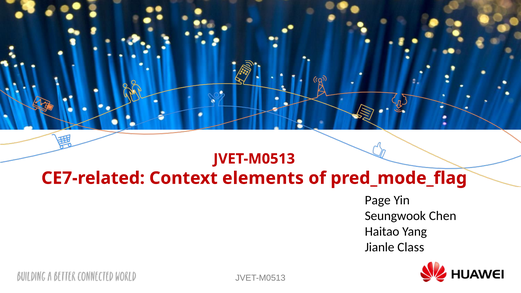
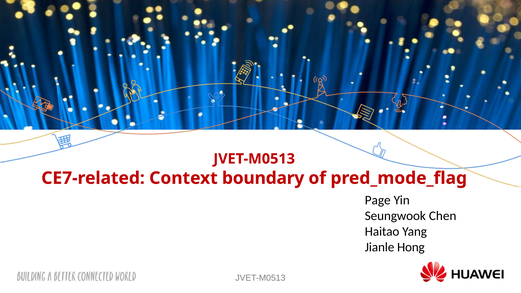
elements: elements -> boundary (263, 178)
Class: Class -> Hong (411, 247)
